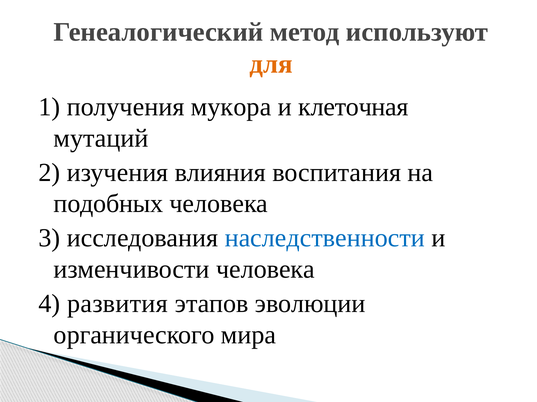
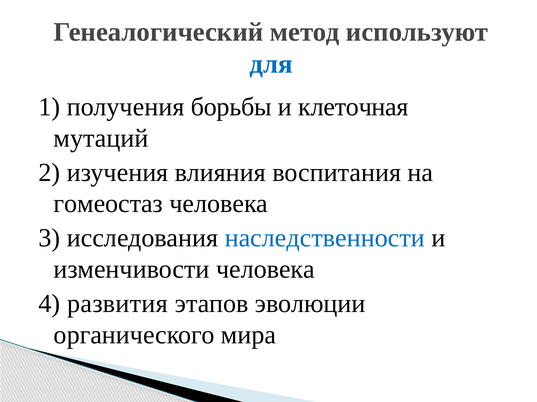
для colour: orange -> blue (271, 64)
мукора: мукора -> борьбы (231, 107)
подобных: подобных -> гомеостаз (108, 204)
